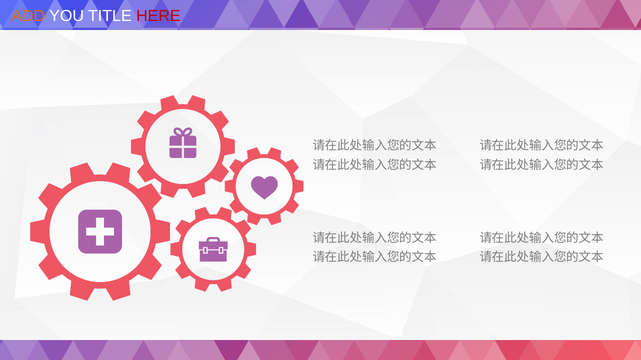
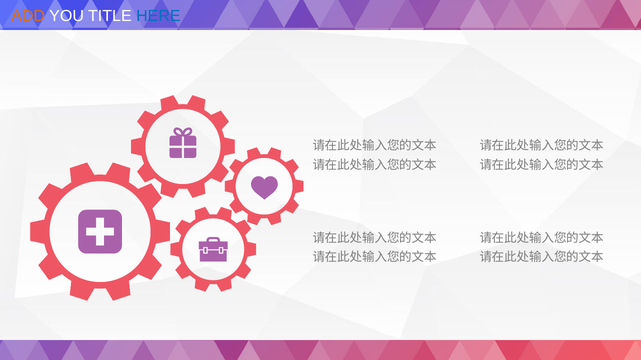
HERE colour: red -> blue (158, 16)
